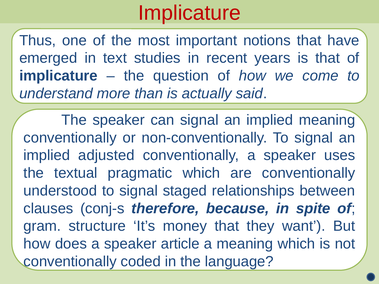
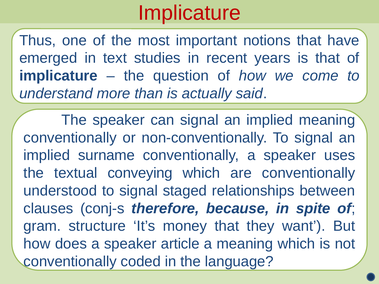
adjusted: adjusted -> surname (107, 155)
pragmatic: pragmatic -> conveying (140, 173)
